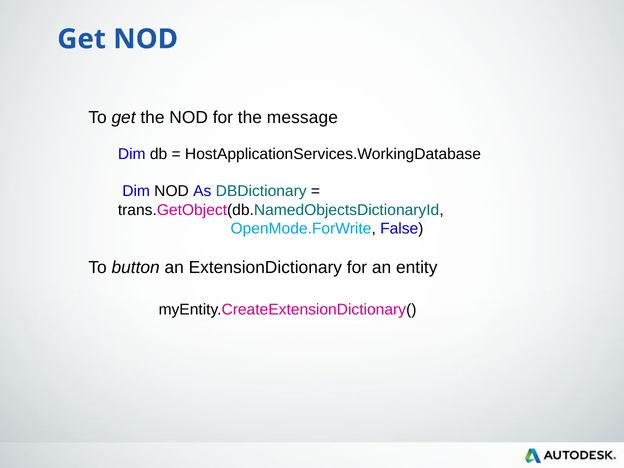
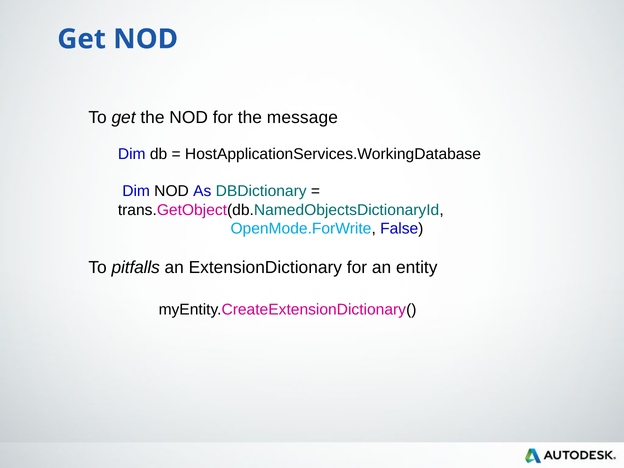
button: button -> pitfalls (136, 267)
